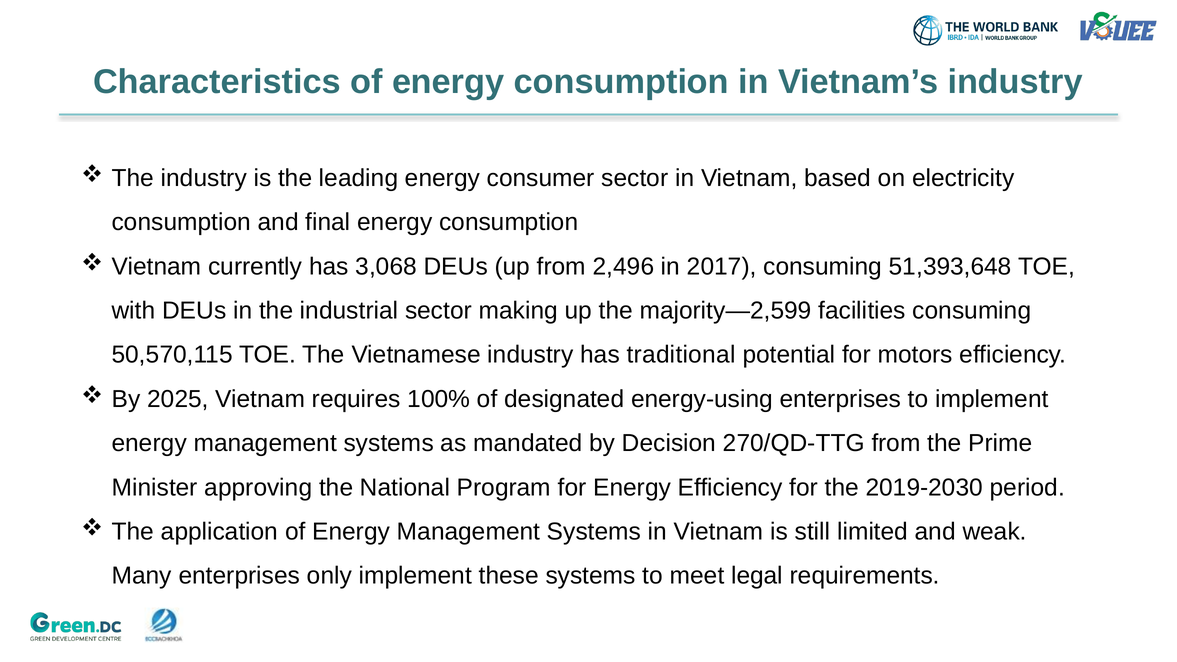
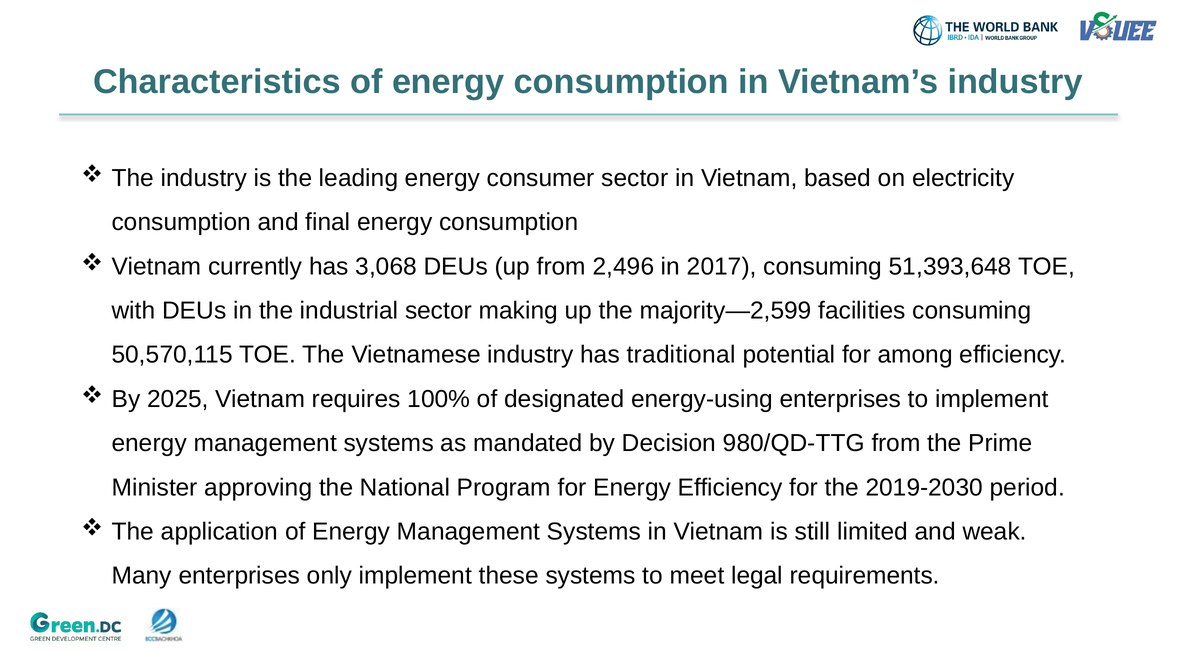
motors: motors -> among (915, 355)
270/QD-TTG: 270/QD-TTG -> 980/QD-TTG (794, 443)
